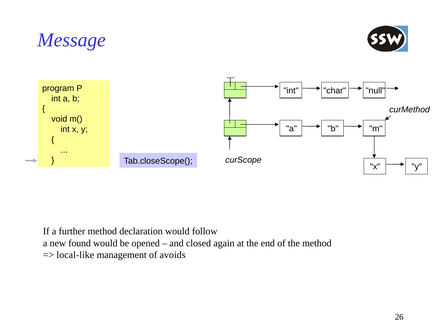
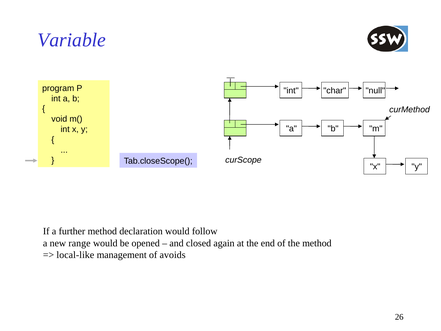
Message: Message -> Variable (72, 40)
found: found -> range (80, 243)
